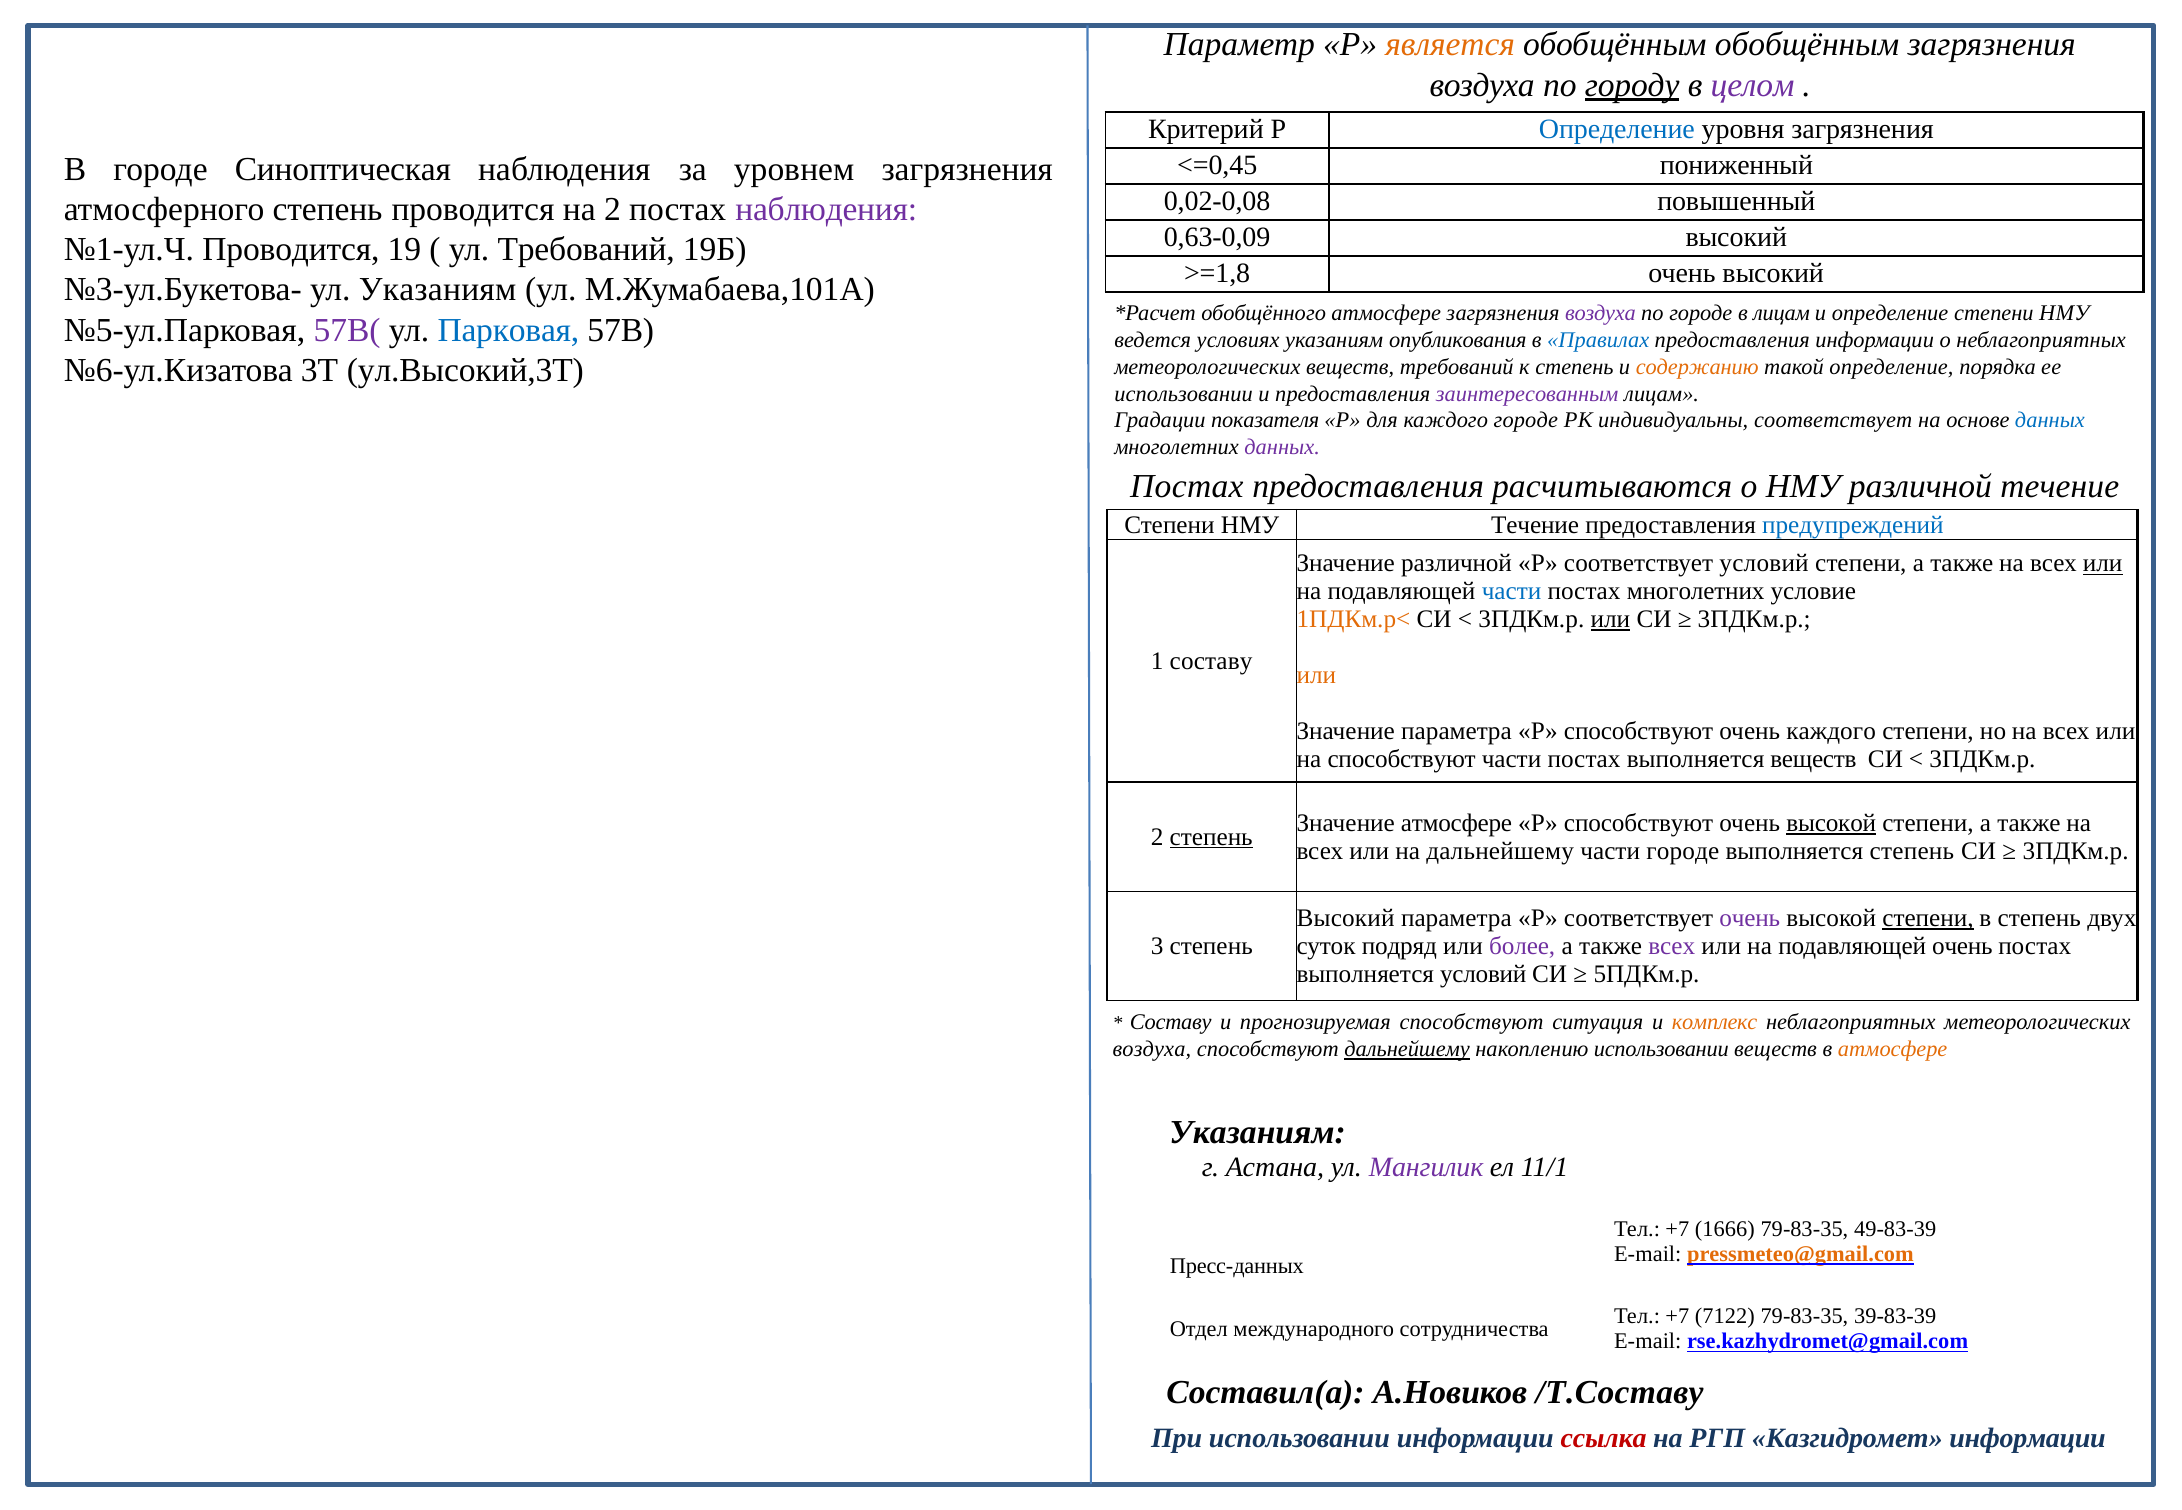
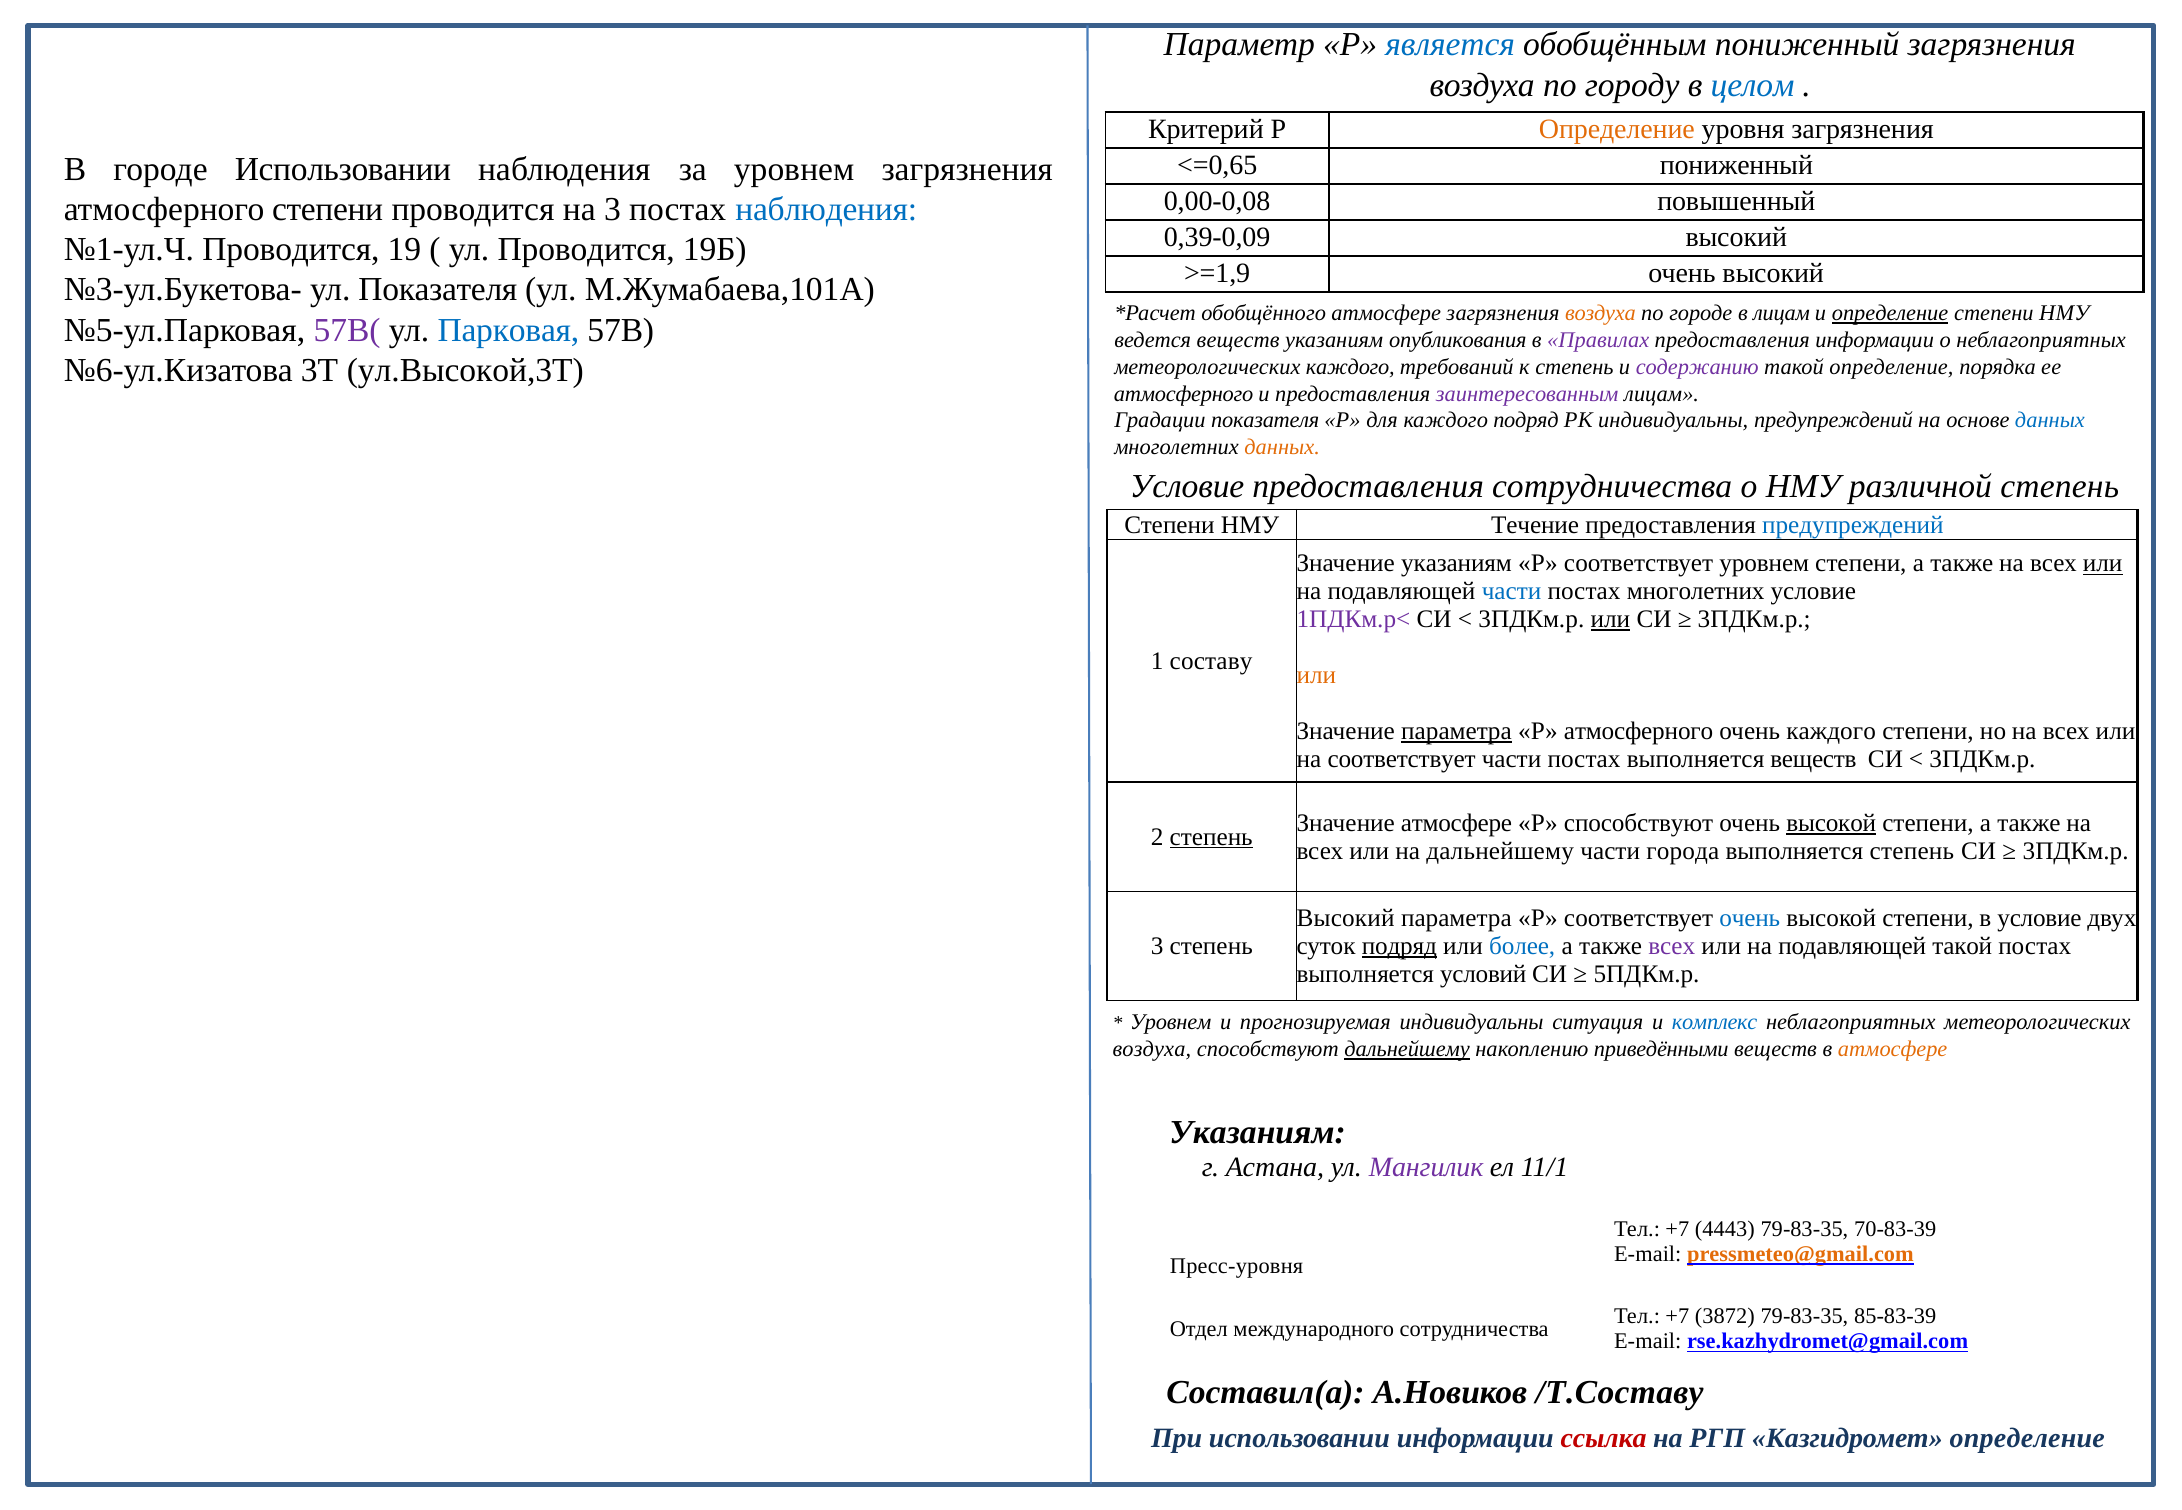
является colour: orange -> blue (1450, 45)
обобщённым обобщённым: обобщённым -> пониженный (1807, 45)
городу underline: present -> none (1632, 85)
целом colour: purple -> blue (1753, 85)
Определение colour: blue -> orange (1617, 130)
<=0,45: <=0,45 -> <=0,65 (1217, 166)
городе Синоптическая: Синоптическая -> Использовании (343, 169)
0,02-0,08: 0,02-0,08 -> 0,00-0,08 (1217, 202)
атмосферного степень: степень -> степени (328, 209)
на 2: 2 -> 3 (612, 209)
наблюдения colour: purple -> blue (826, 209)
0,63-0,09: 0,63-0,09 -> 0,39-0,09 (1217, 238)
ул Требований: Требований -> Проводится (586, 250)
>=1,8: >=1,8 -> >=1,9 (1217, 274)
ул Указаниям: Указаниям -> Показателя (438, 290)
воздуха colour: purple -> orange (1600, 313)
определение underline: none -> present (1890, 313)
ведется условиях: условиях -> веществ (1238, 340)
Правилах colour: blue -> purple (1598, 340)
ул.Высокий,3Т: ул.Высокий,3Т -> ул.Высокой,3Т (465, 370)
метеорологических веществ: веществ -> каждого (1350, 367)
содержанию colour: orange -> purple (1697, 367)
использовании: использовании -> атмосферного (1184, 394)
каждого городе: городе -> подряд (1526, 421)
индивидуальны соответствует: соответствует -> предупреждений (1833, 421)
данных colour: purple -> orange (1282, 447)
Постах: Постах -> Условие (1187, 487)
предоставления расчитываются: расчитываются -> сотрудничества (1612, 487)
различной течение: течение -> степень (2060, 487)
Значение различной: различной -> указаниям (1457, 564)
соответствует условий: условий -> уровнем (1764, 564)
1ПДКм.р< colour: orange -> purple (1353, 620)
параметра underline: none -> present (1456, 731)
способствуют: способствуют -> атмосферного (1639, 731)
на способствуют: способствуют -> соответствует (1402, 759)
части городе: городе -> города (1683, 851)
очень colour: purple -> blue (1750, 918)
степени underline: present -> none (1928, 918)
в степень: степень -> условие (2039, 918)
подряд underline: none -> present (1399, 946)
более colour: purple -> blue (1522, 946)
подавляющей очень: очень -> такой (1962, 946)
Составу: Составу -> Уровнем (1171, 1023)
прогнозируемая способствуют: способствуют -> индивидуальны (1472, 1023)
комплекс colour: orange -> blue (1715, 1023)
накоплению использовании: использовании -> приведёнными (1661, 1050)
1666: 1666 -> 4443 (1725, 1230)
49-83-39: 49-83-39 -> 70-83-39 (1895, 1230)
Пресс-данных: Пресс-данных -> Пресс-уровня (1237, 1267)
7122: 7122 -> 3872 (1725, 1317)
39-83-39: 39-83-39 -> 85-83-39 (1895, 1317)
Казгидромет информации: информации -> определение (2027, 1438)
